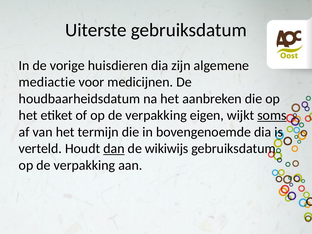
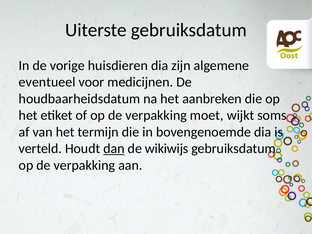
mediactie: mediactie -> eventueel (47, 82)
eigen: eigen -> moet (207, 115)
soms underline: present -> none (272, 115)
